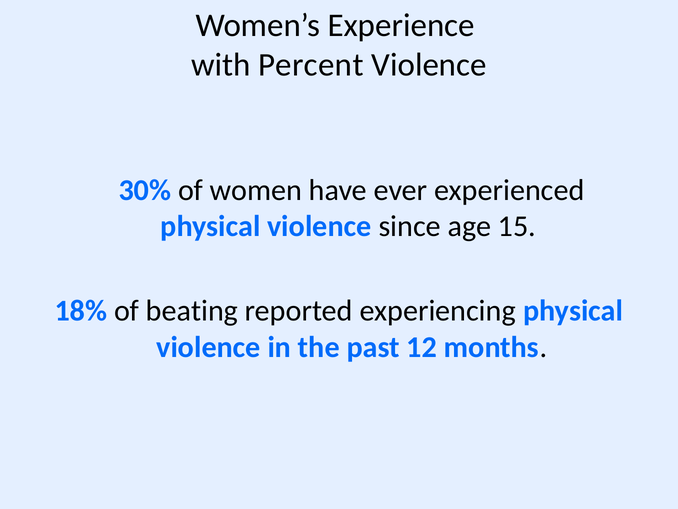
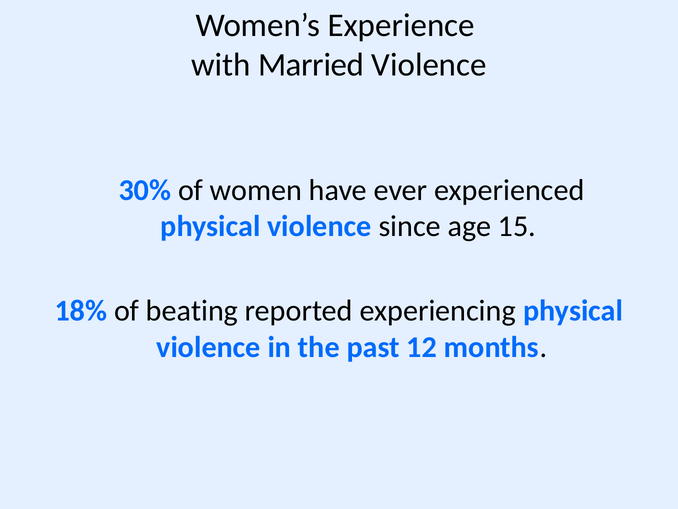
Percent: Percent -> Married (311, 65)
